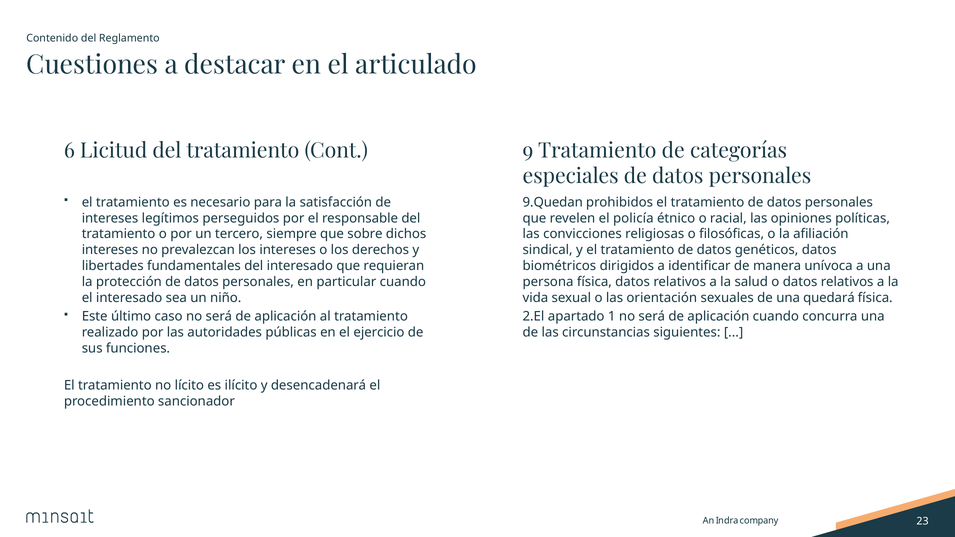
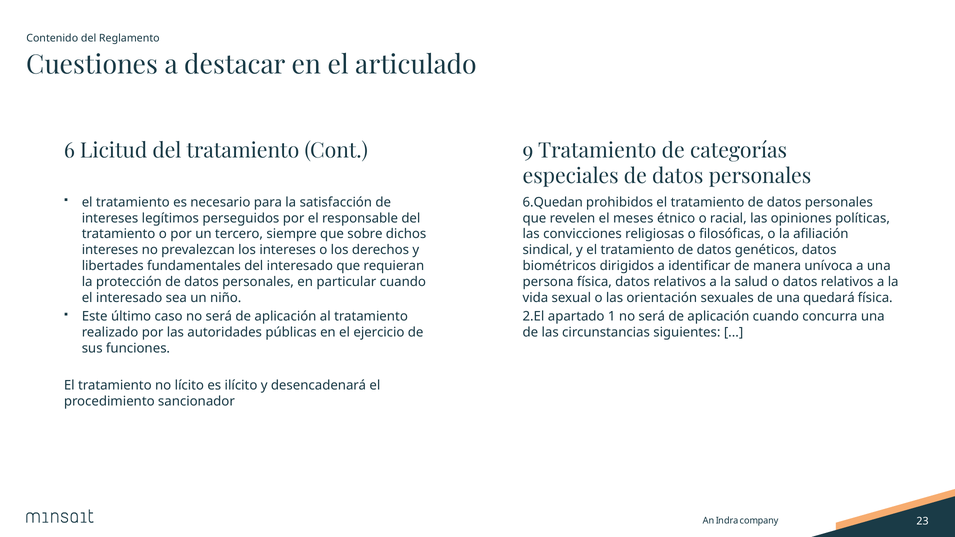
9.Quedan: 9.Quedan -> 6.Quedan (553, 202)
policía: policía -> meses (633, 218)
